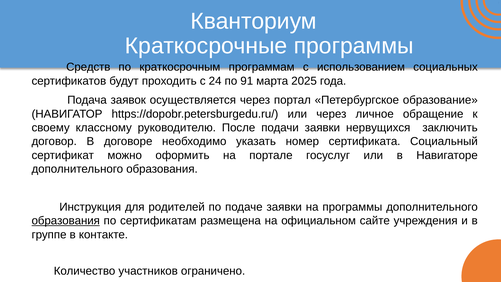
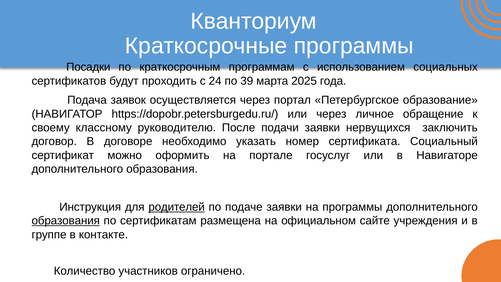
Средств: Средств -> Посадки (88, 67)
91: 91 -> 39 (247, 81)
родителей underline: none -> present (177, 207)
